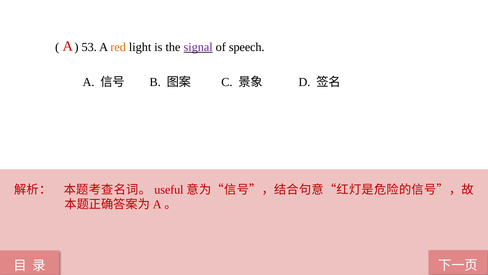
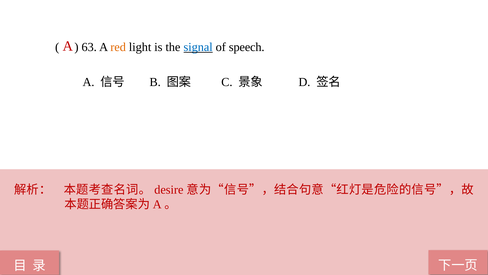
53: 53 -> 63 (89, 47)
signal colour: purple -> blue (198, 47)
useful: useful -> desire (169, 190)
